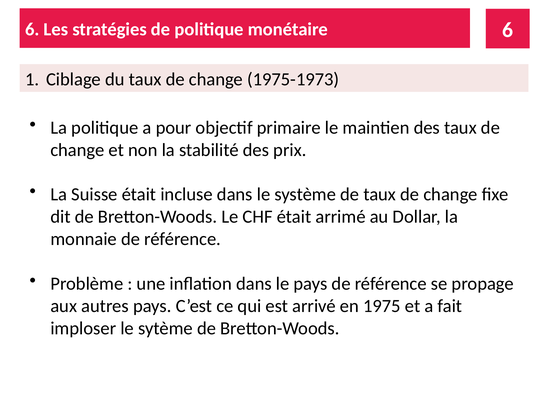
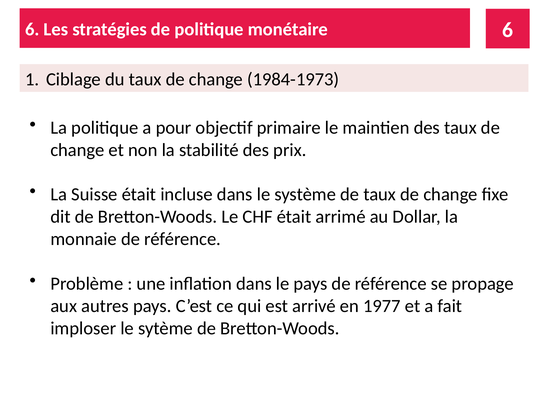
1975-1973: 1975-1973 -> 1984-1973 (293, 79)
1975: 1975 -> 1977 (382, 306)
